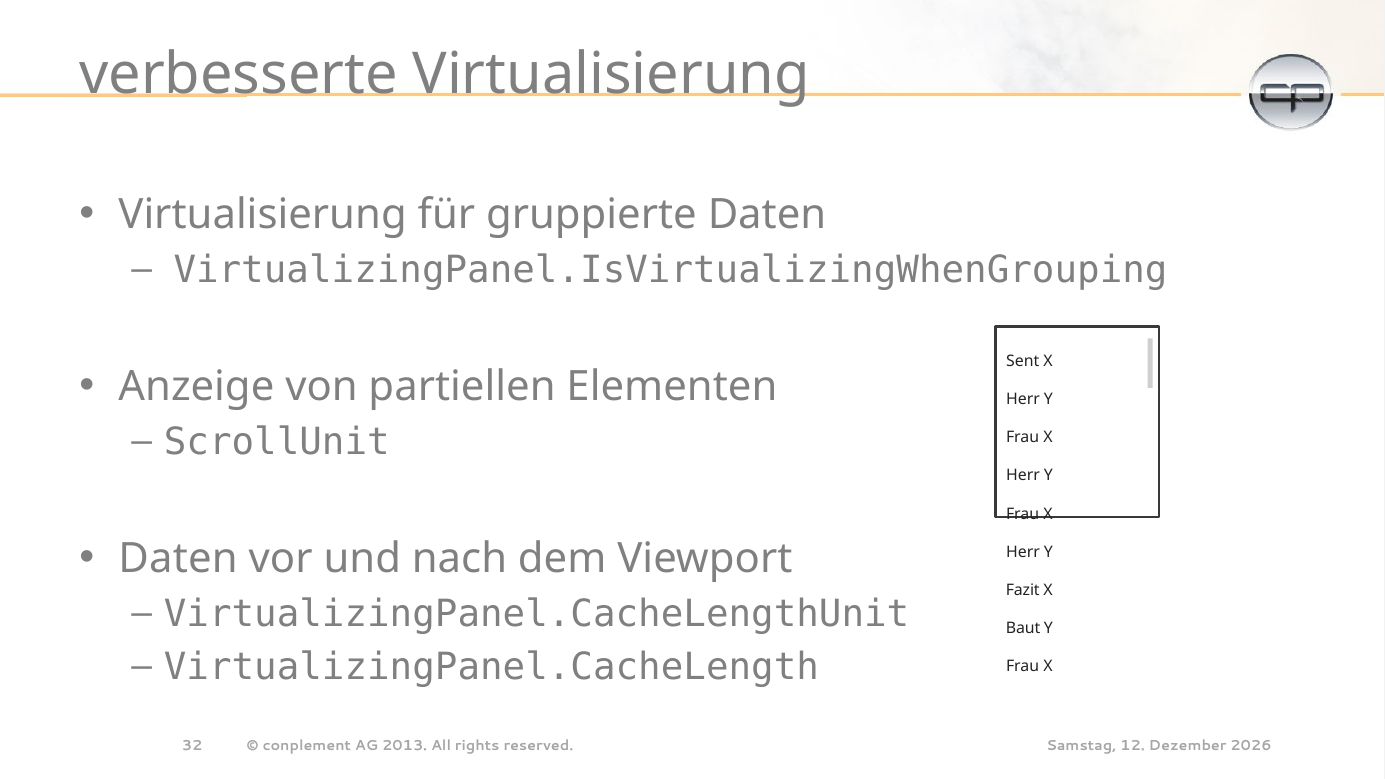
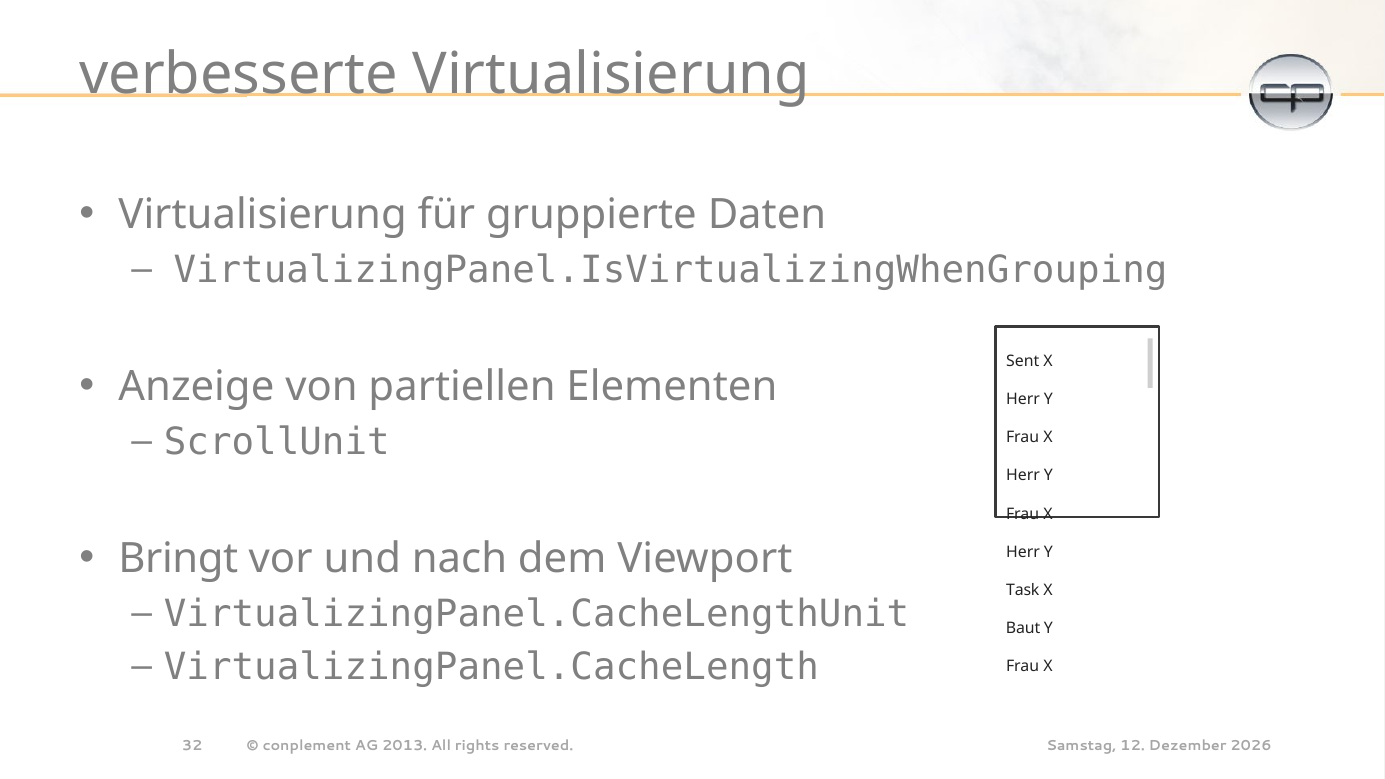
Daten: Daten -> Bringt (178, 559)
Fazit: Fazit -> Task (1023, 590)
